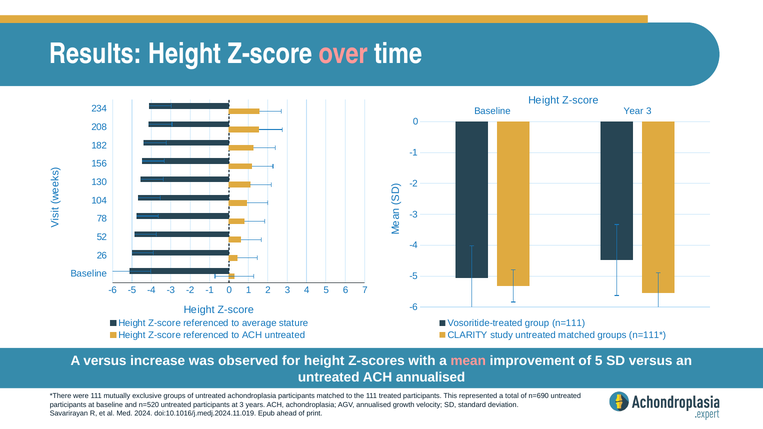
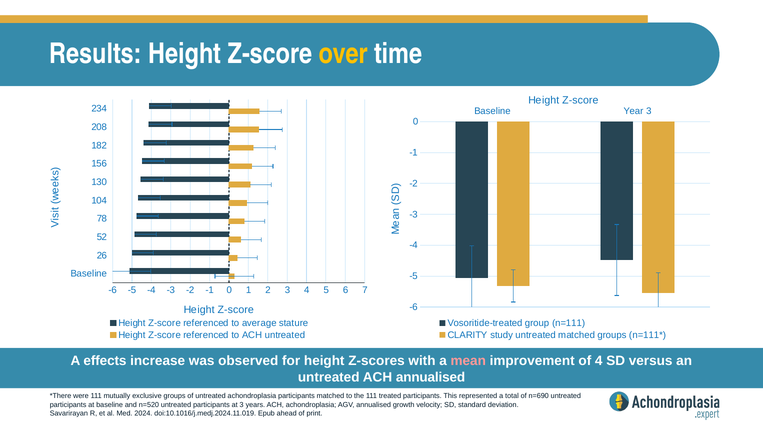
over colour: pink -> yellow (343, 54)
A versus: versus -> effects (105, 361)
of 5: 5 -> 4 (599, 361)
